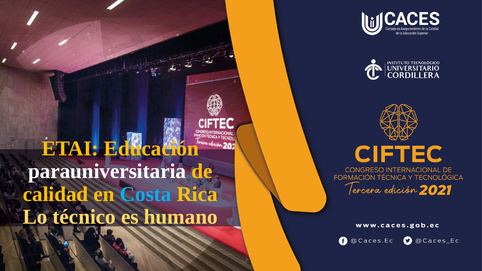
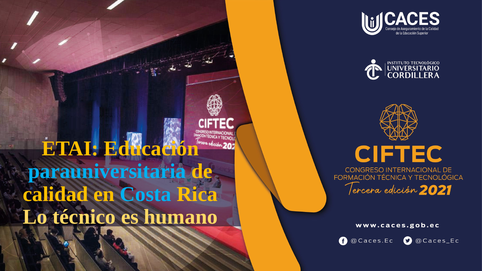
parauniversitaria colour: white -> light blue (107, 171)
